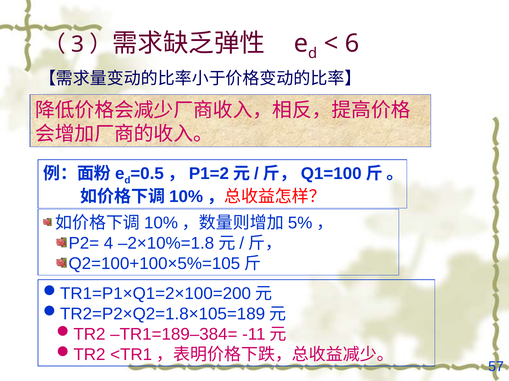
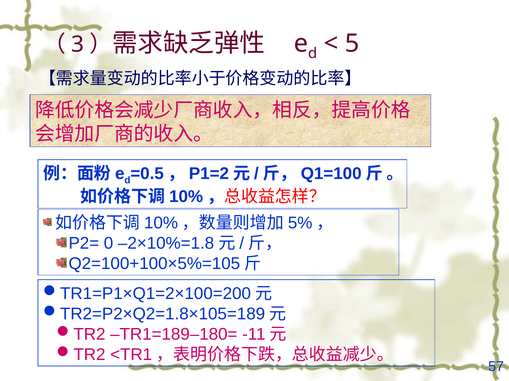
6: 6 -> 5 (352, 44)
4: 4 -> 0 (109, 244)
TR1=189–384=: TR1=189–384= -> TR1=189–180= (174, 335)
